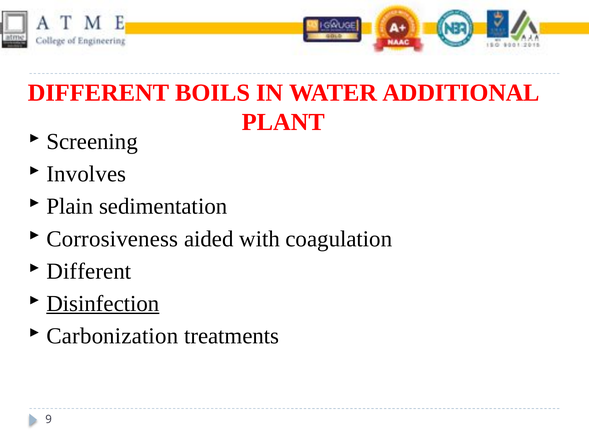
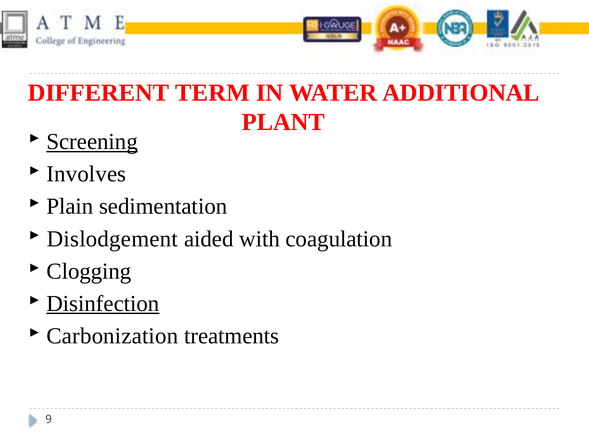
BOILS: BOILS -> TERM (212, 93)
Screening underline: none -> present (92, 142)
Corrosiveness: Corrosiveness -> Dislodgement (112, 239)
Different: Different -> Clogging (89, 272)
